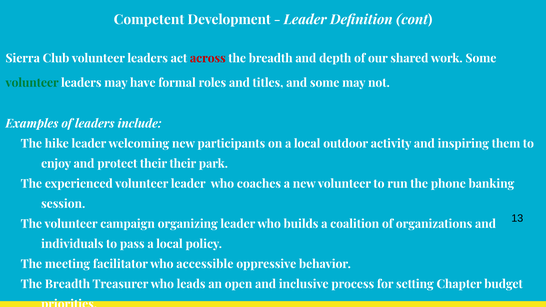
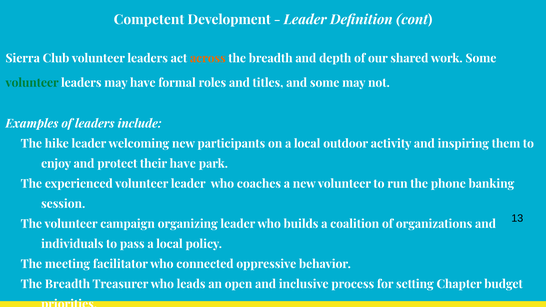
across colour: red -> orange (208, 58)
their their: their -> have (183, 164)
accessible: accessible -> connected (205, 264)
